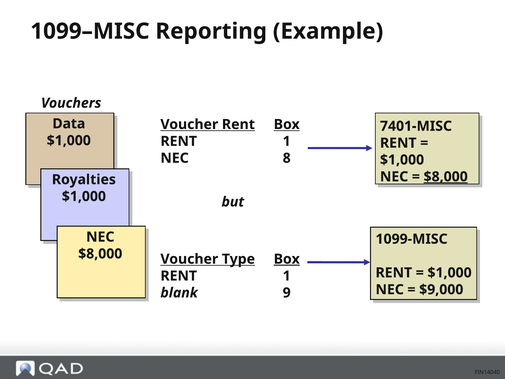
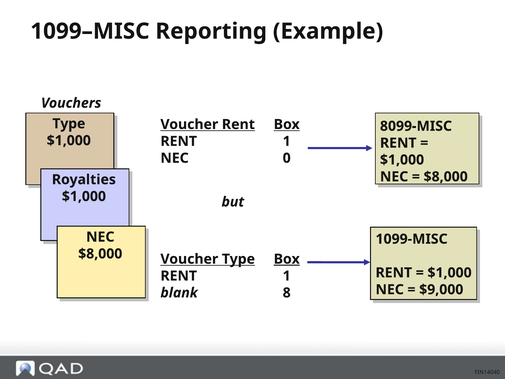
Data: Data -> Type (69, 124)
7401-MISC: 7401-MISC -> 8099-MISC (416, 126)
8: 8 -> 0 (287, 158)
$8,000 underline: present -> none (446, 177)
9: 9 -> 8 (287, 293)
